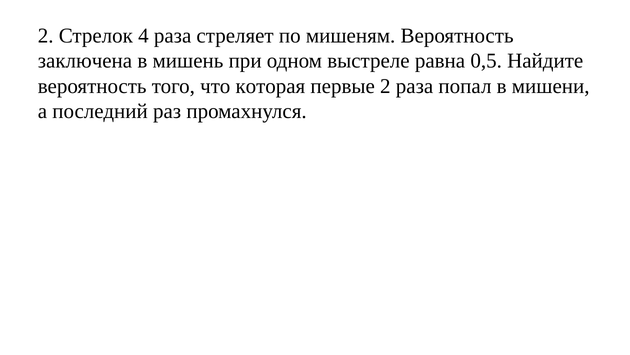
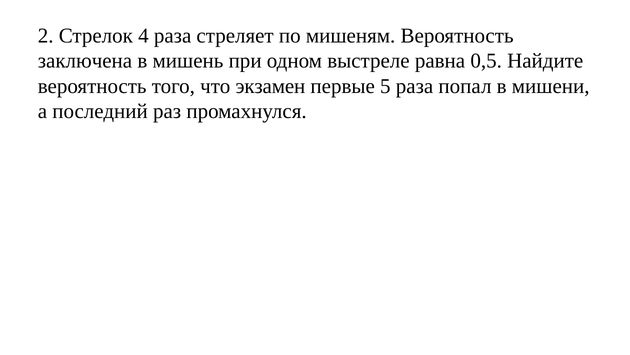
которая: которая -> экзамен (270, 86)
первые 2: 2 -> 5 (385, 86)
